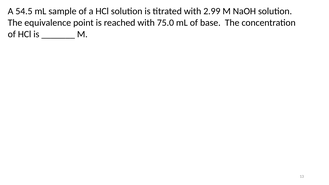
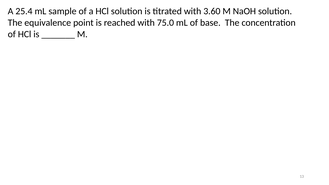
54.5: 54.5 -> 25.4 (24, 11)
2.99: 2.99 -> 3.60 (212, 11)
